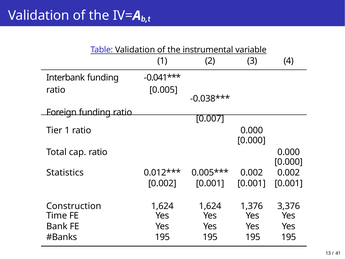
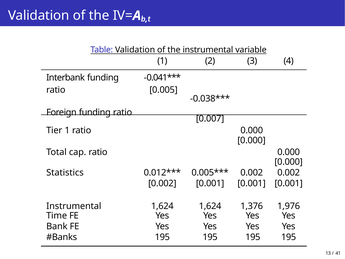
Construction: Construction -> Instrumental (74, 206)
3,376: 3,376 -> 1,976 (289, 206)
